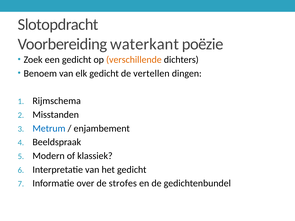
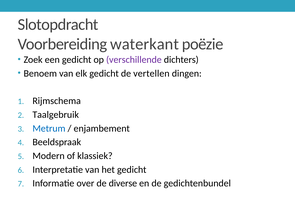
verschillende colour: orange -> purple (134, 60)
Misstanden: Misstanden -> Taalgebruik (56, 115)
strofes: strofes -> diverse (123, 184)
